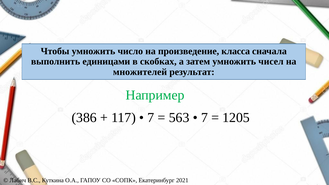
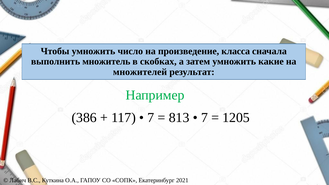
единицами: единицами -> множитель (106, 62)
чисел: чисел -> какие (271, 62)
563: 563 -> 813 (179, 118)
